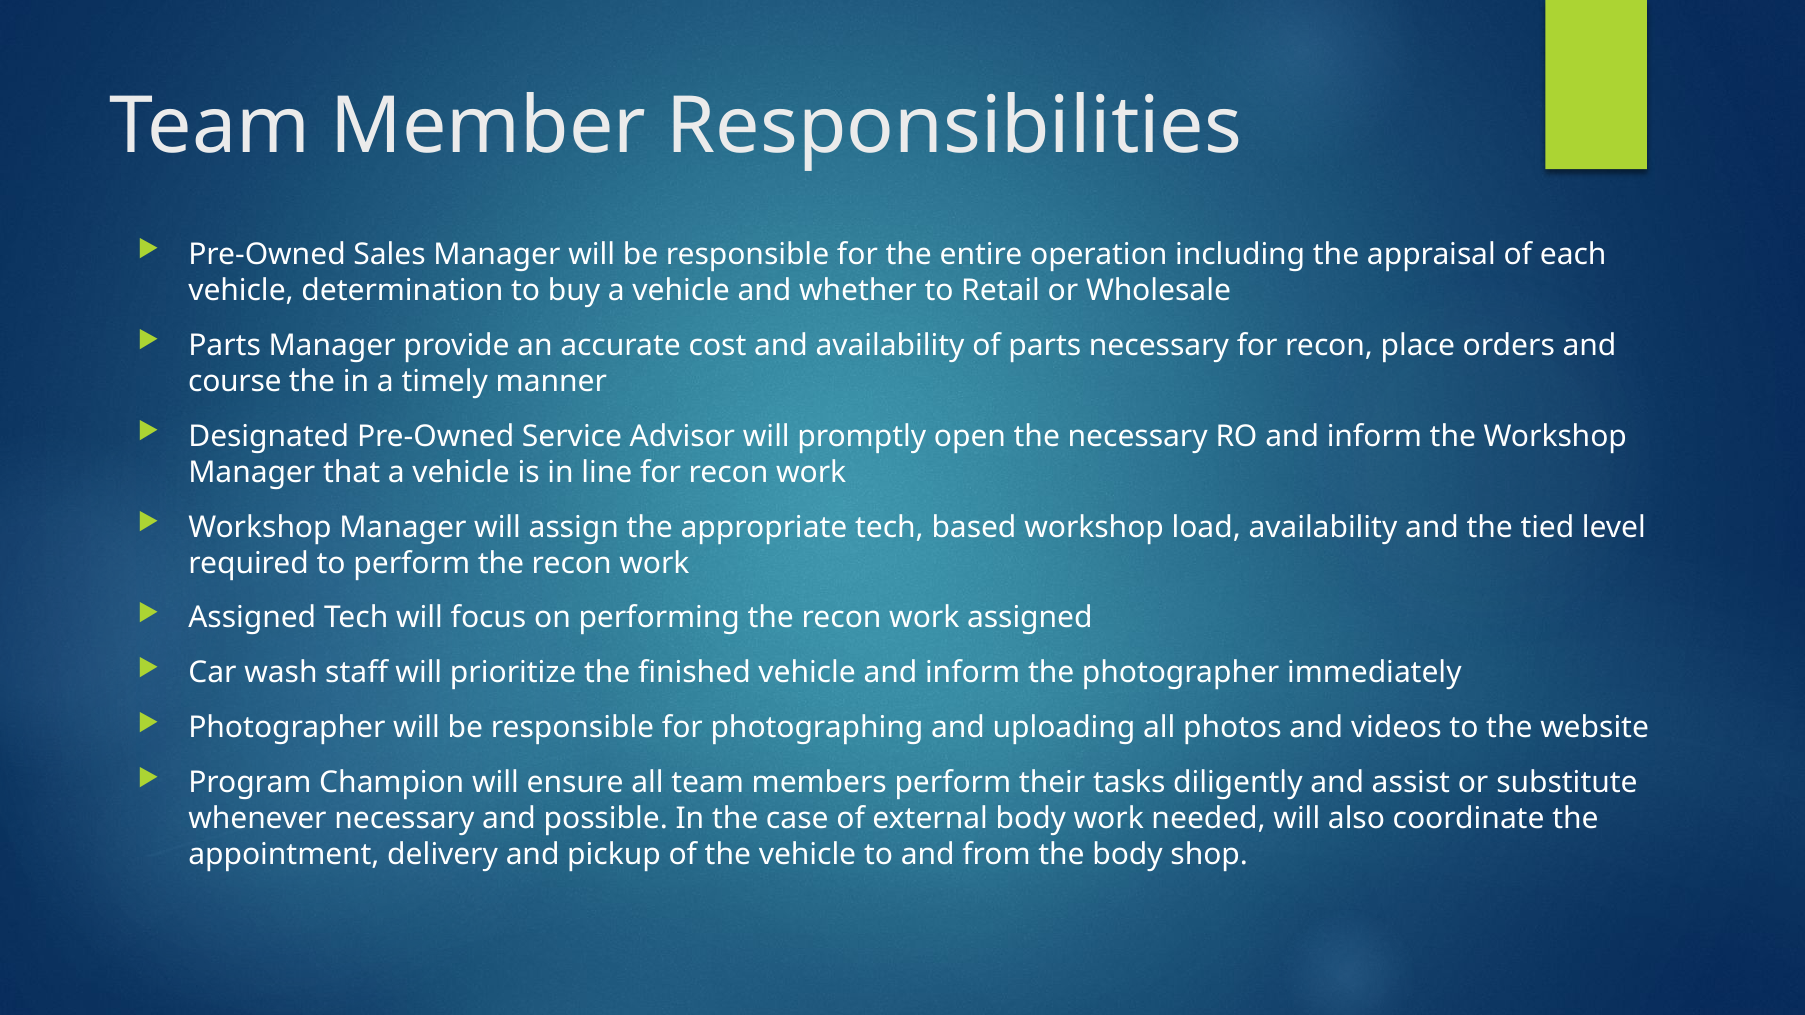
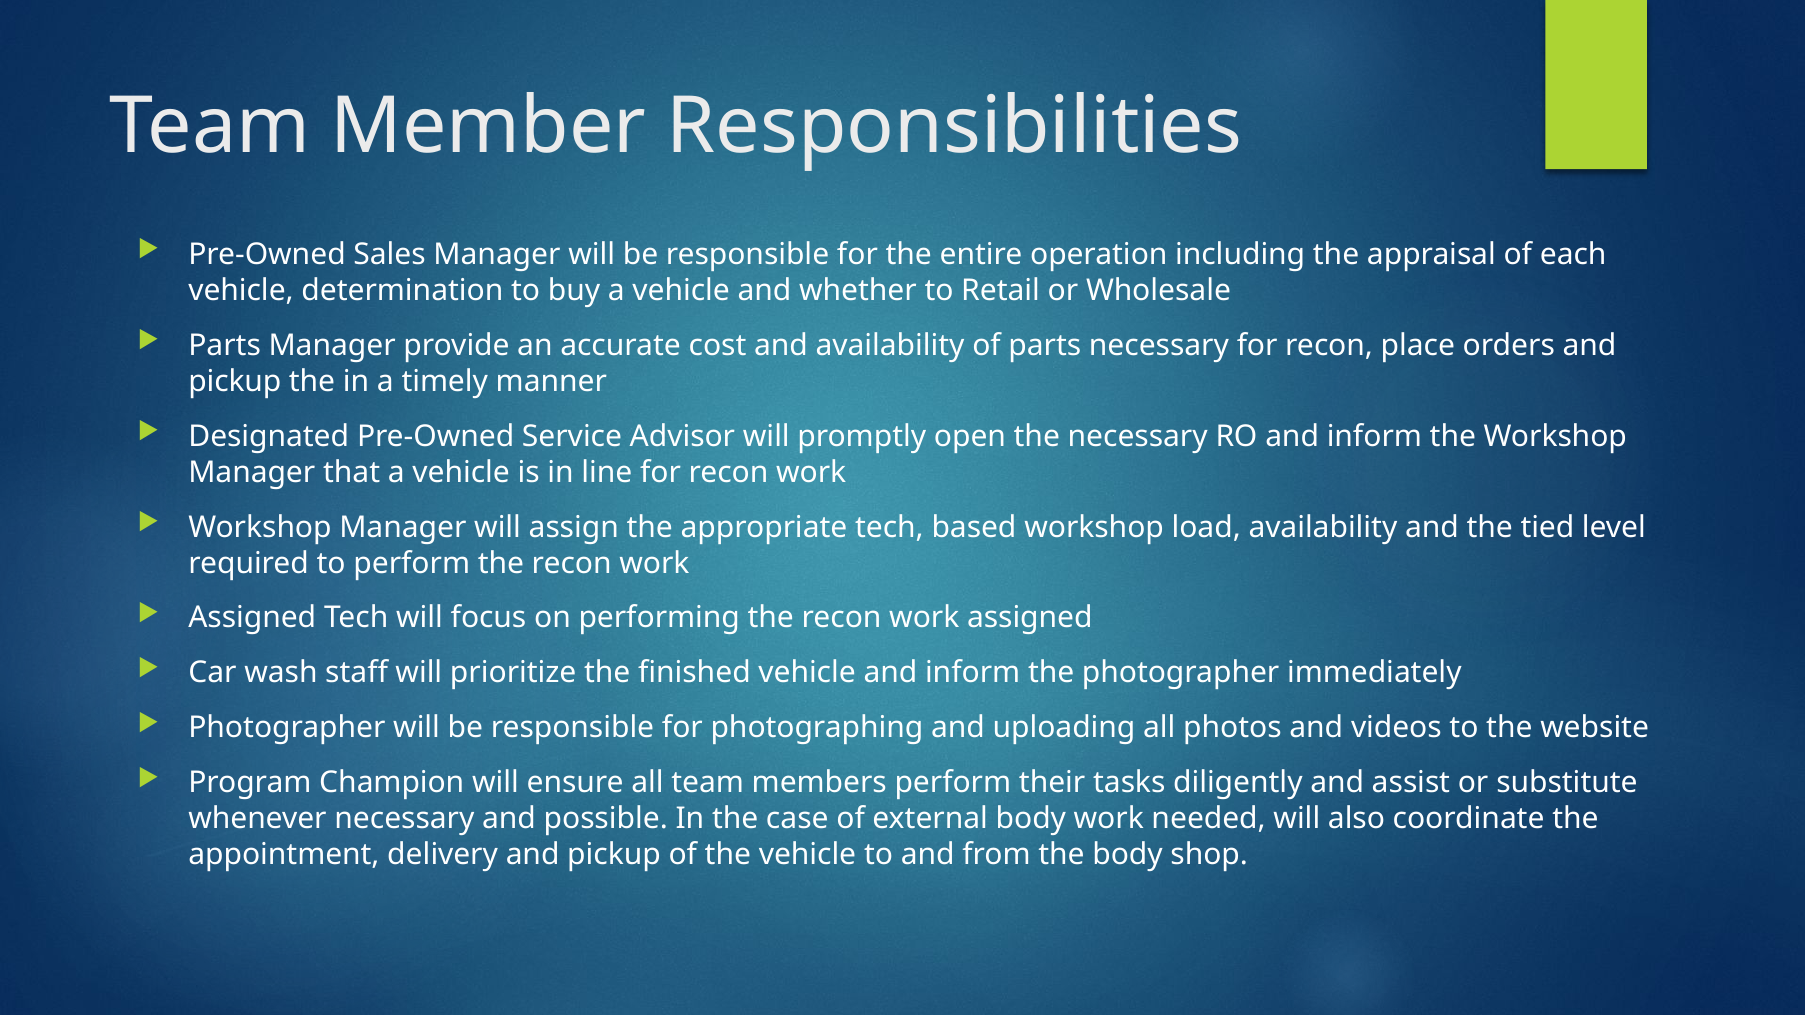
course: course -> pickup (235, 381)
